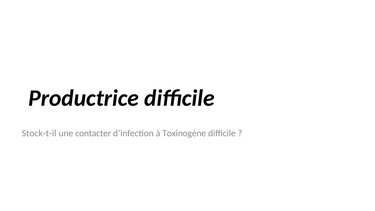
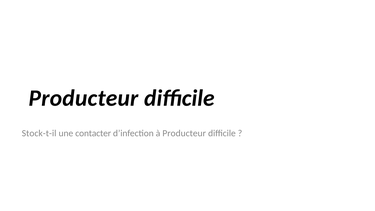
Productrice: Productrice -> Producteur (84, 98)
à Toxinogène: Toxinogène -> Producteur (184, 133)
